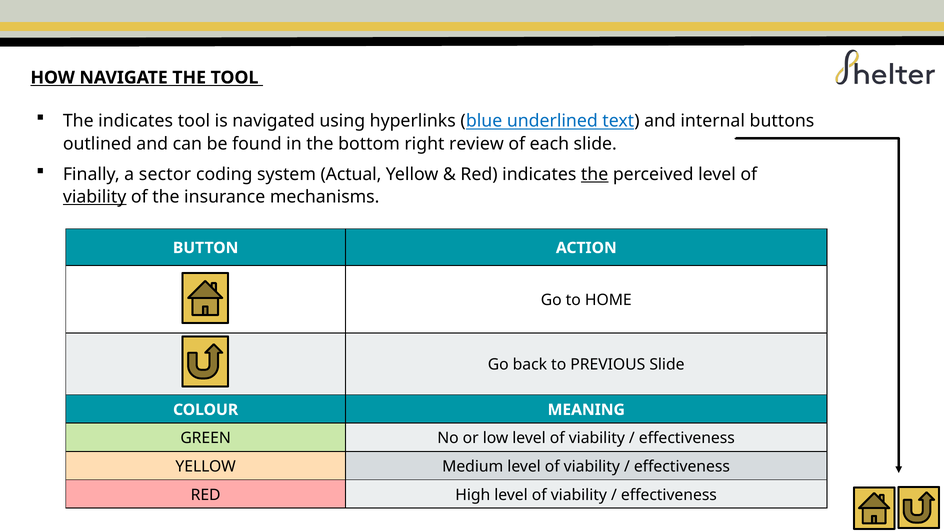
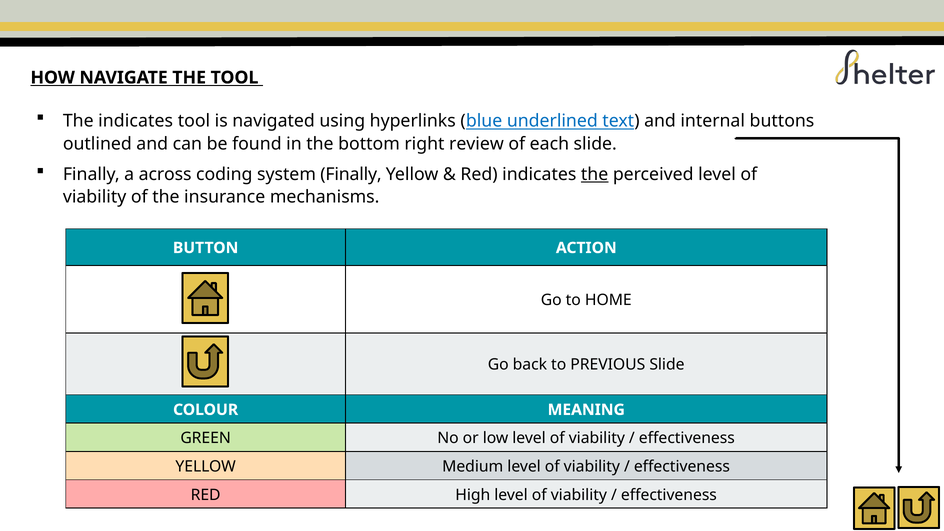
sector: sector -> across (165, 174)
system Actual: Actual -> Finally (351, 174)
viability underline: present -> none (95, 197)
